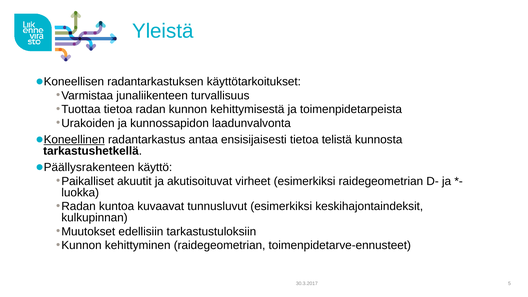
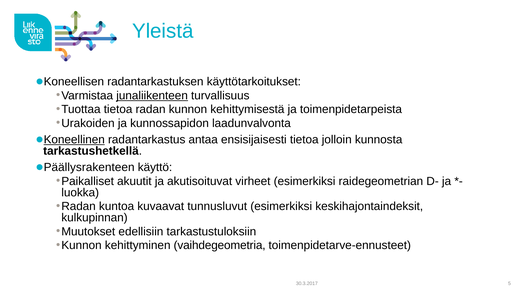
junaliikenteen underline: none -> present (152, 96)
telistä: telistä -> jolloin (337, 140)
kehittyminen raidegeometrian: raidegeometrian -> vaihdegeometria (220, 245)
